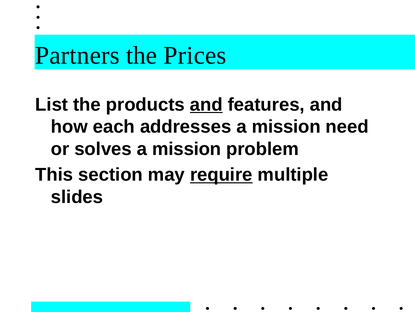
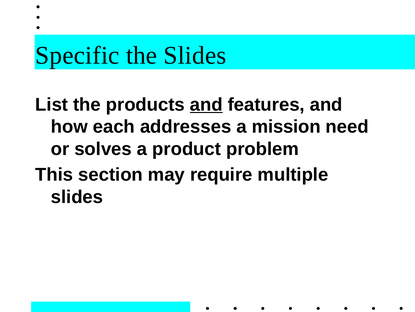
Partners: Partners -> Specific (77, 55)
the Prices: Prices -> Slides (195, 55)
solves a mission: mission -> product (187, 149)
require underline: present -> none (221, 174)
